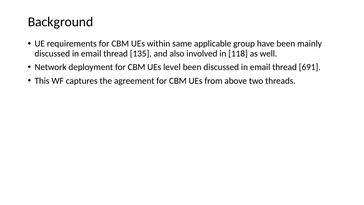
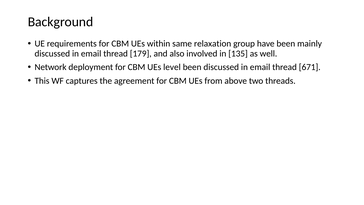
applicable: applicable -> relaxation (213, 44)
135: 135 -> 179 (141, 53)
118: 118 -> 135 (238, 53)
691: 691 -> 671 (310, 67)
